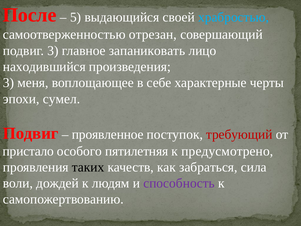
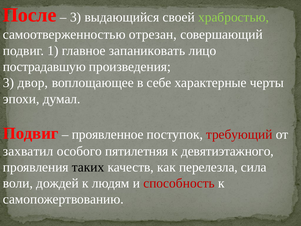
5: 5 -> 3 (76, 17)
храбростью colour: light blue -> light green (234, 17)
подвиг 3: 3 -> 1 (53, 51)
находившийся: находившийся -> пострадавшую (44, 67)
меня: меня -> двор (33, 83)
сумел: сумел -> думал (62, 99)
пристало: пристало -> захватил (28, 151)
предусмотрено: предусмотрено -> девятиэтажного (227, 151)
забраться: забраться -> перелезла (208, 167)
способность colour: purple -> red (179, 183)
